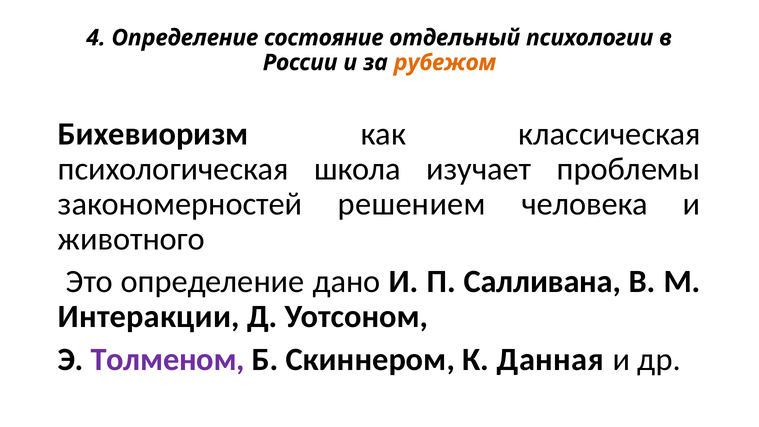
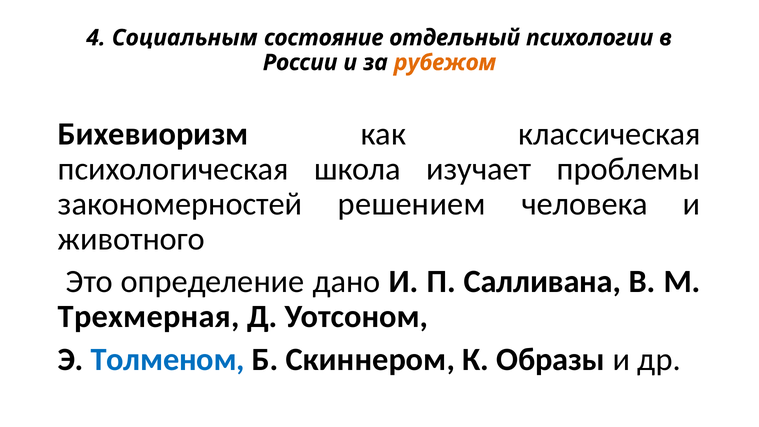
4 Определение: Определение -> Социальным (185, 38)
Интеракции: Интеракции -> Трехмерная (149, 317)
Толменом colour: purple -> blue (168, 360)
Данная: Данная -> Образы (551, 360)
